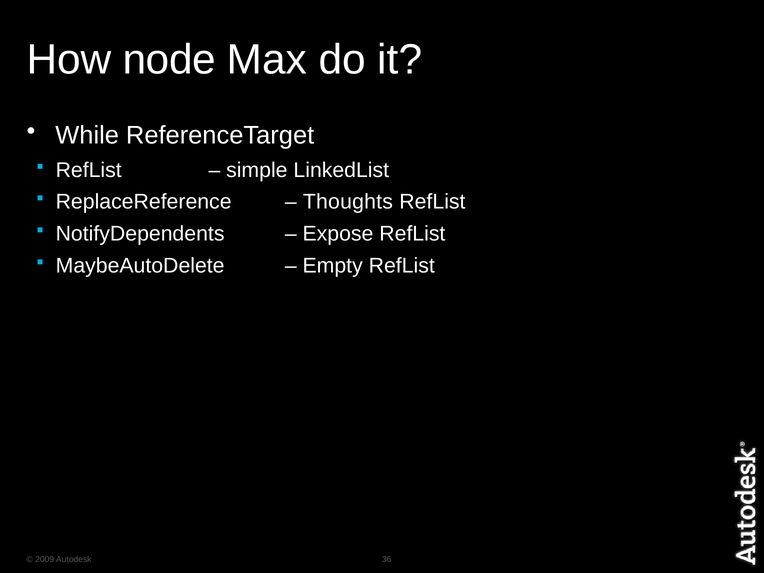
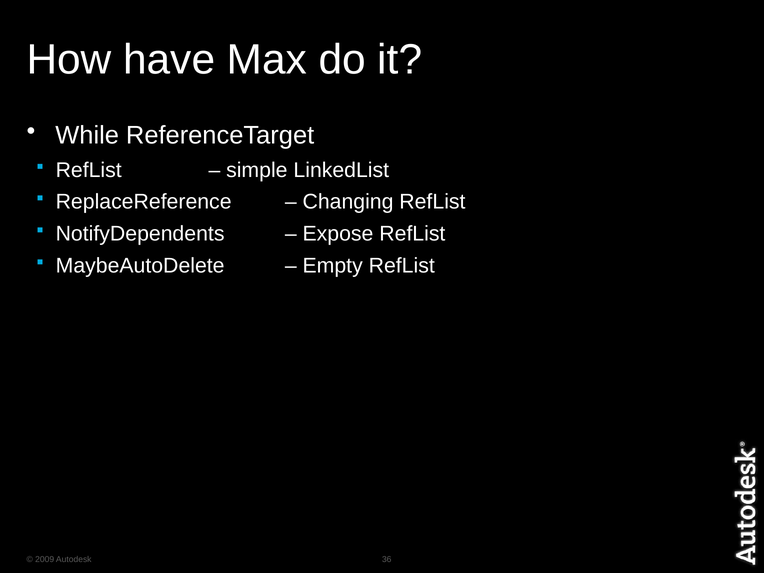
node: node -> have (169, 60)
Thoughts: Thoughts -> Changing (348, 202)
